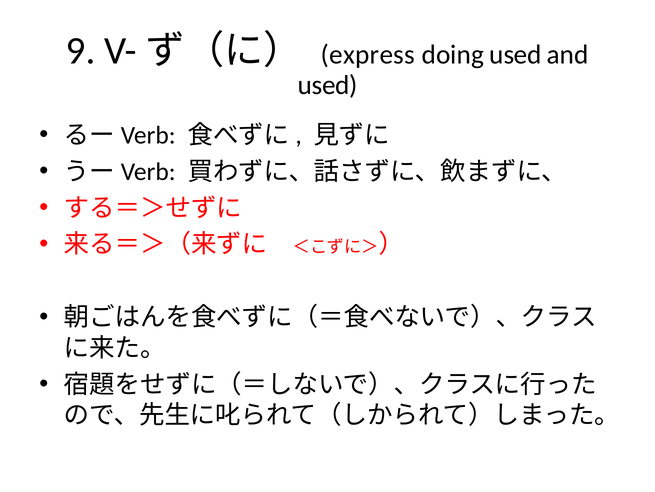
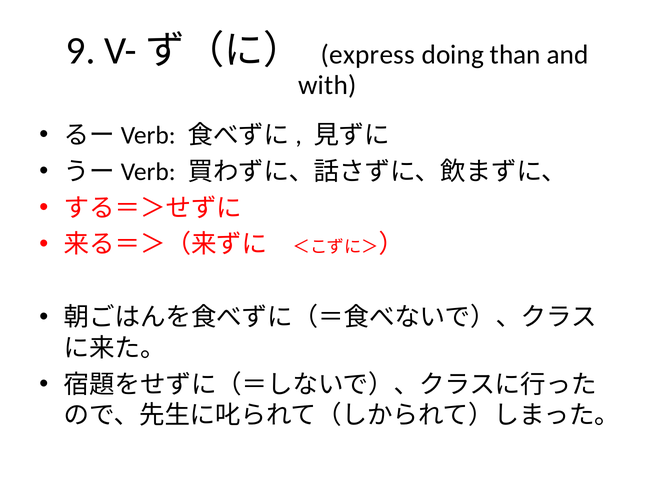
doing used: used -> than (515, 55)
used: used -> with (327, 85)
